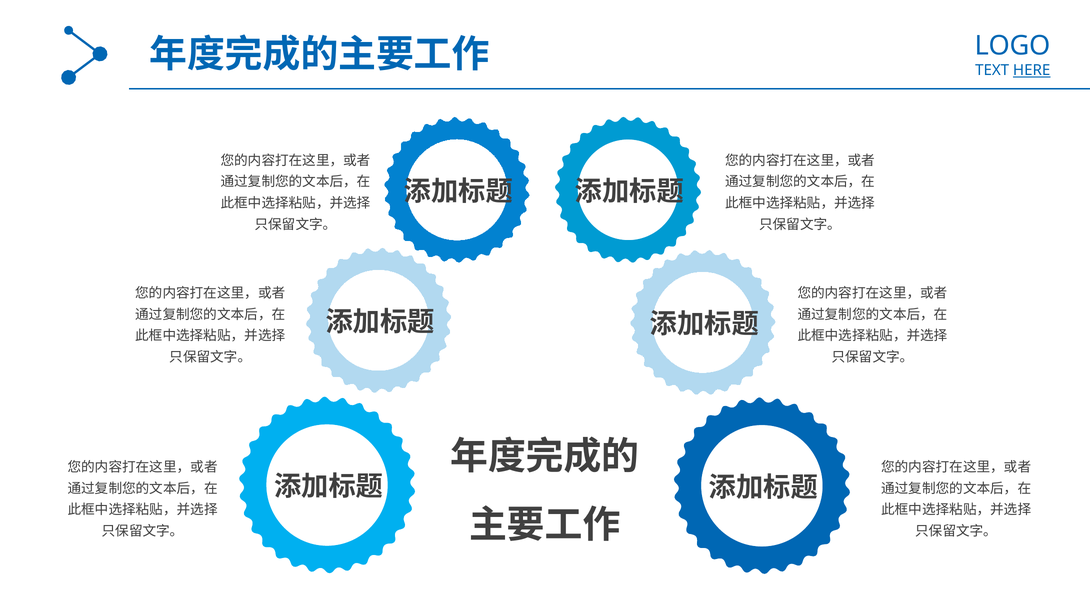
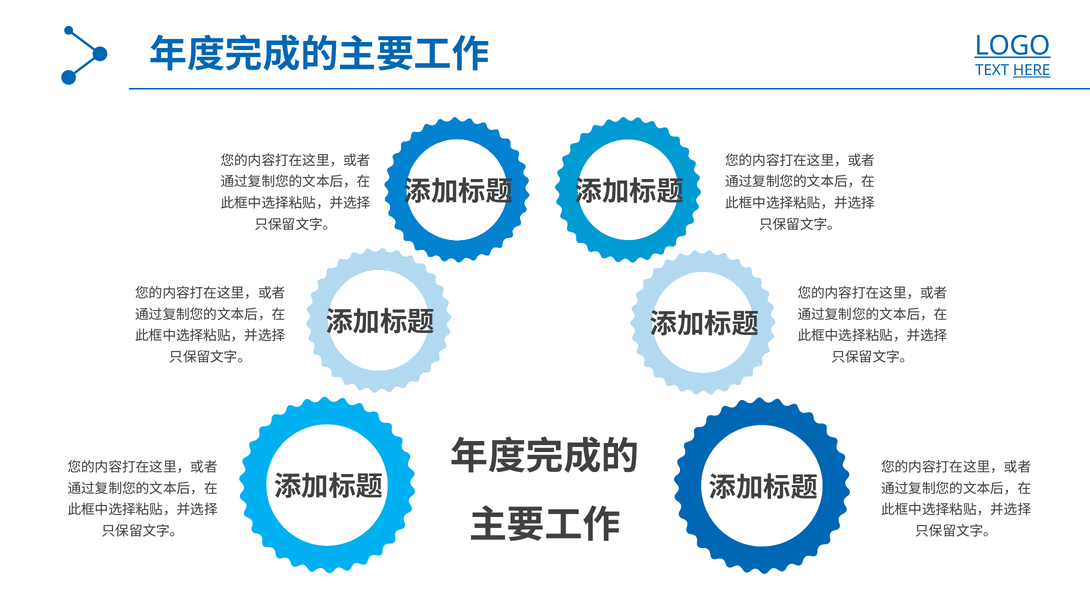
LOGO underline: none -> present (1013, 46)
